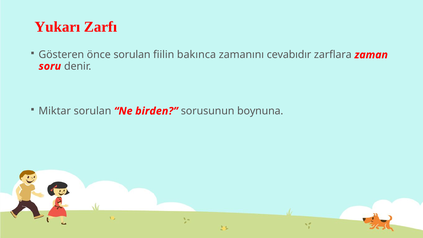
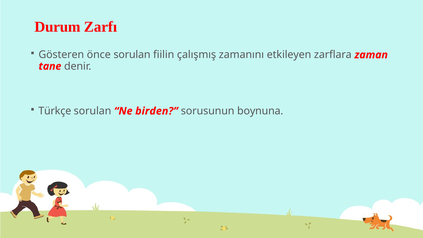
Yukarı: Yukarı -> Durum (57, 27)
bakınca: bakınca -> çalışmış (197, 55)
cevabıdır: cevabıdır -> etkileyen (289, 55)
soru: soru -> tane (50, 66)
Miktar: Miktar -> Türkçe (55, 111)
